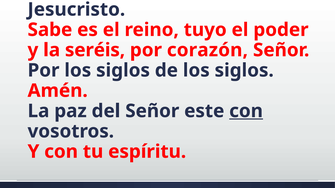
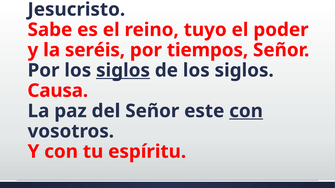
corazón: corazón -> tiempos (208, 50)
siglos underline: none -> present (123, 71)
Amén: Amén -> Causa (58, 91)
